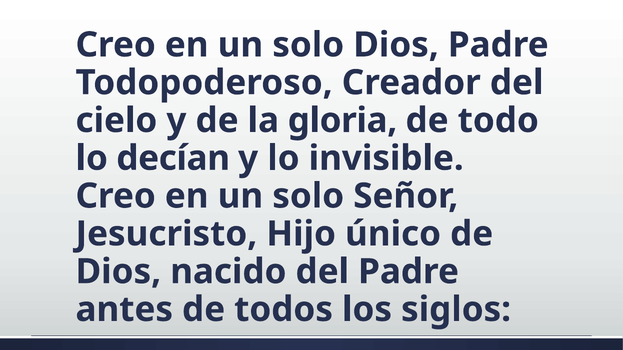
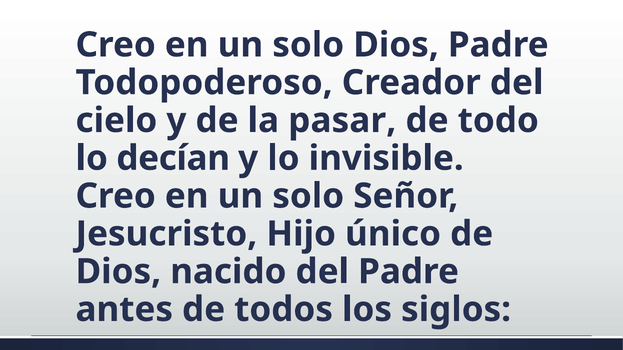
gloria: gloria -> pasar (342, 121)
